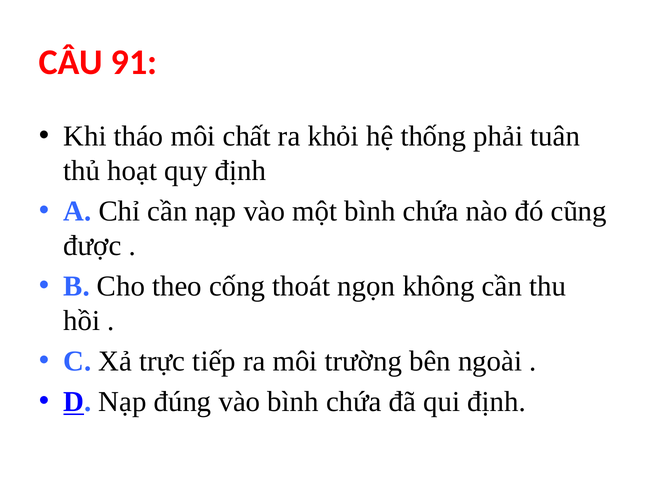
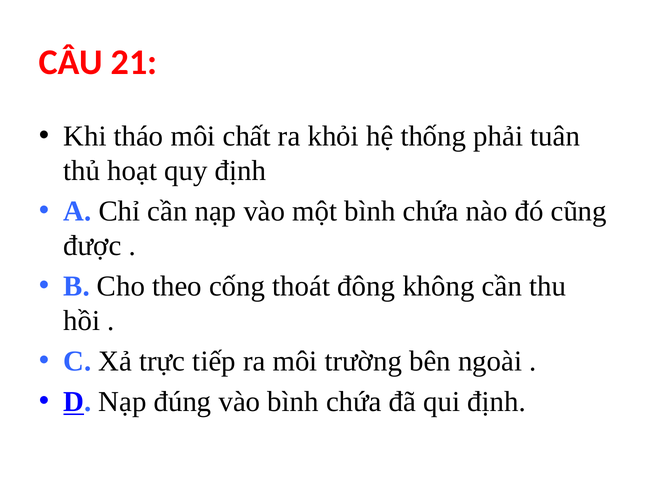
91: 91 -> 21 (134, 63)
ngọn: ngọn -> đông (366, 286)
